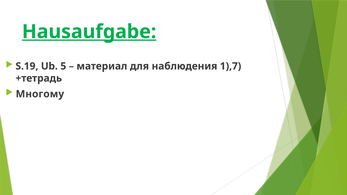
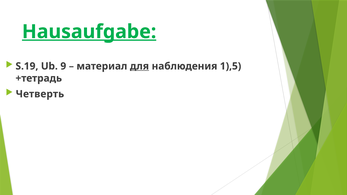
5: 5 -> 9 (63, 66)
для underline: none -> present (139, 66)
1),7: 1),7 -> 1),5 (231, 66)
Многому: Многому -> Четверть (40, 94)
